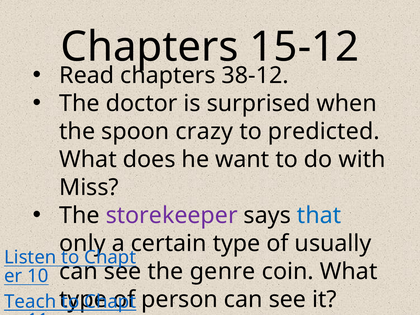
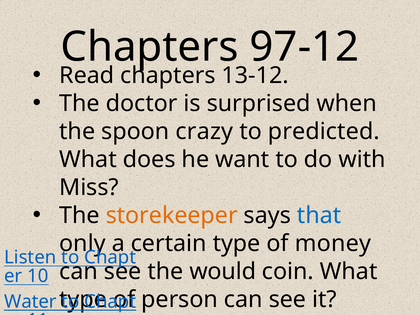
15-12: 15-12 -> 97-12 (304, 47)
38-12: 38-12 -> 13-12 (255, 75)
storekeeper colour: purple -> orange (172, 215)
usually: usually -> money (333, 243)
genre: genre -> would (223, 271)
Teach: Teach -> Water (30, 302)
